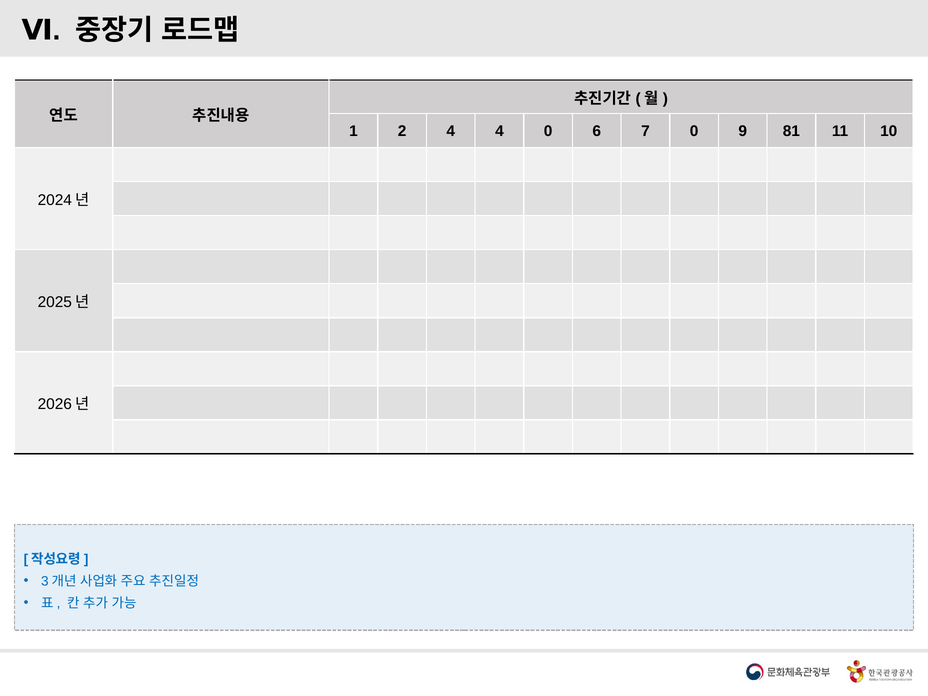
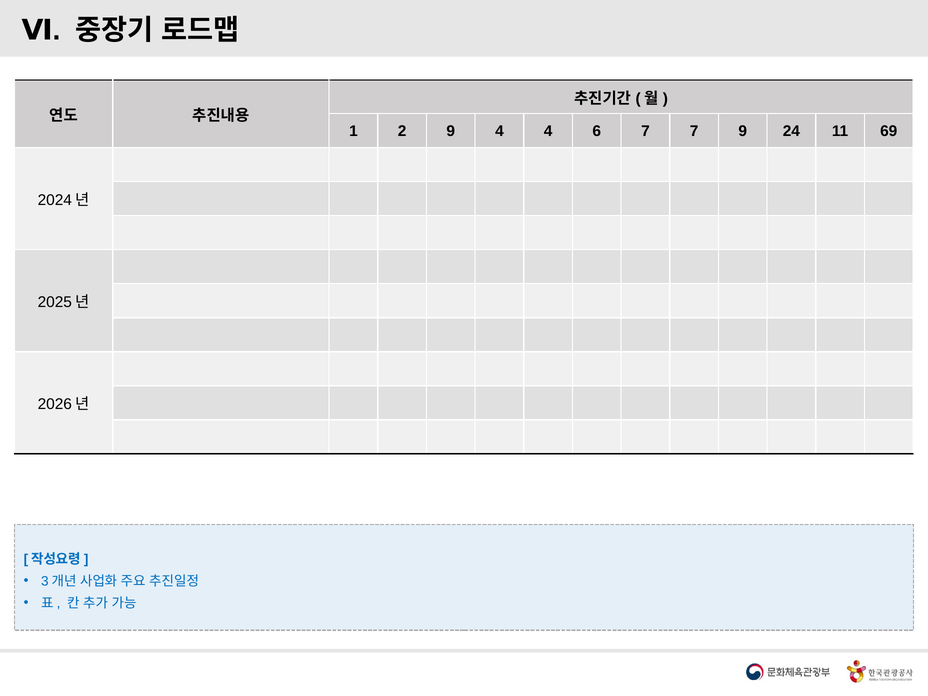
2 4: 4 -> 9 (451, 131)
4 0: 0 -> 4 (548, 131)
7 0: 0 -> 7 (694, 131)
81: 81 -> 24 (791, 131)
10: 10 -> 69 (889, 131)
